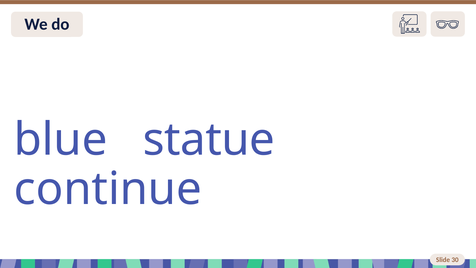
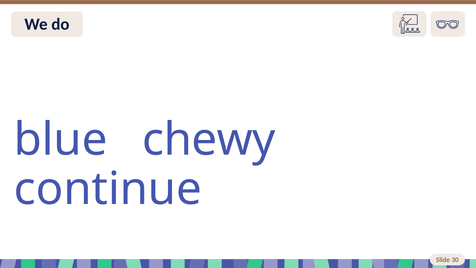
statue: statue -> chewy (209, 140)
